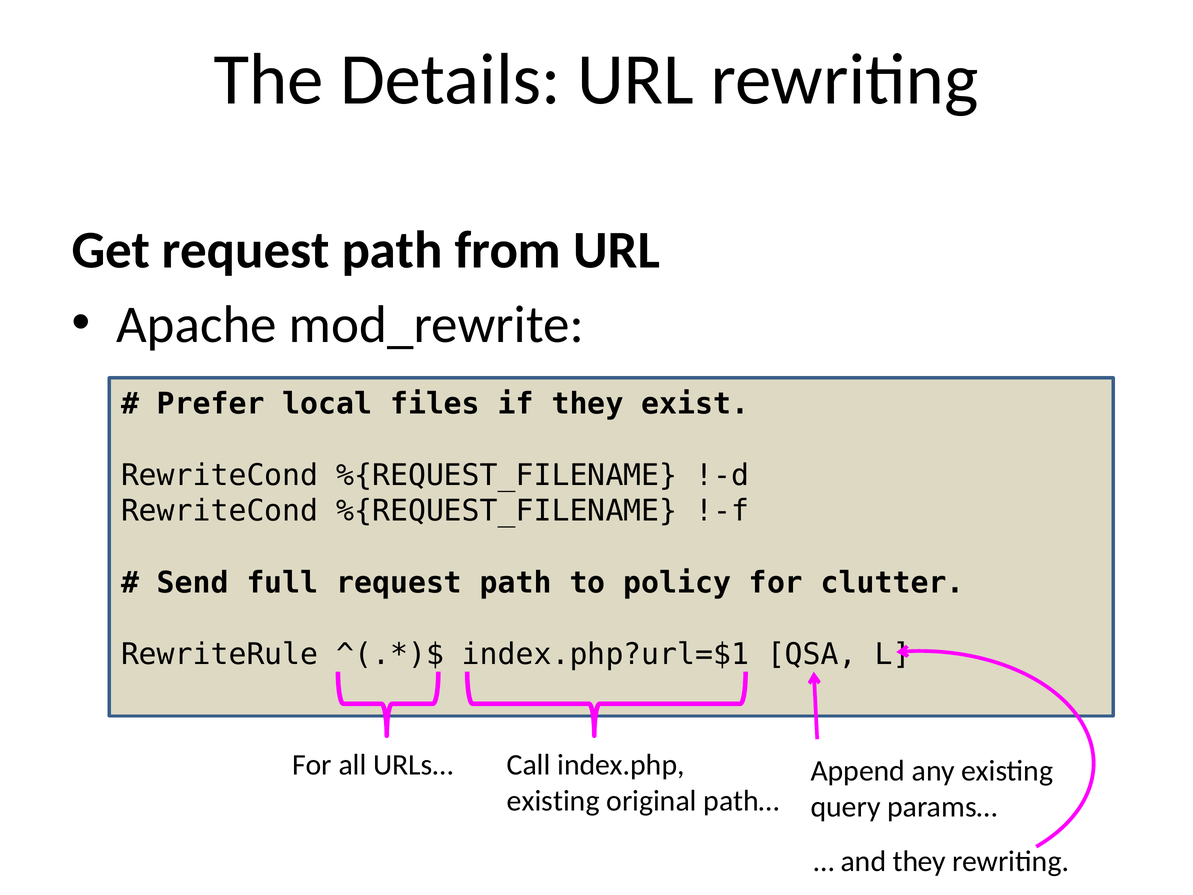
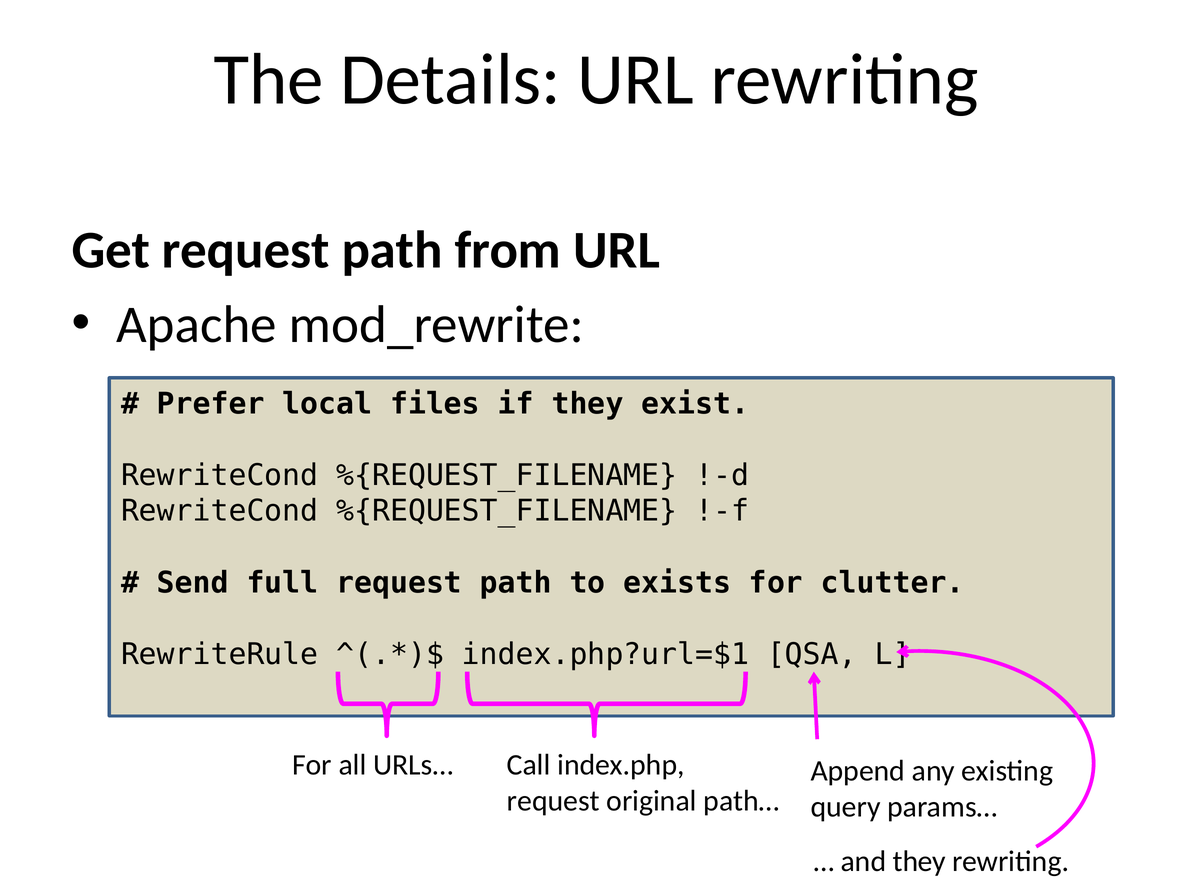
policy: policy -> exists (677, 583)
existing: existing -> request (553, 801)
